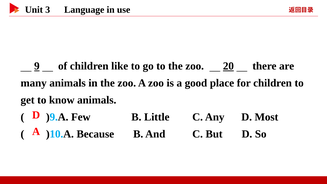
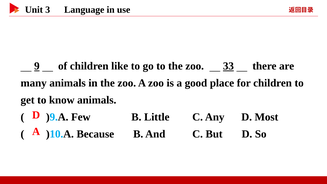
20: 20 -> 33 (228, 66)
